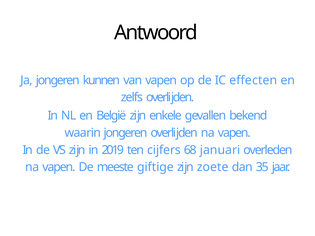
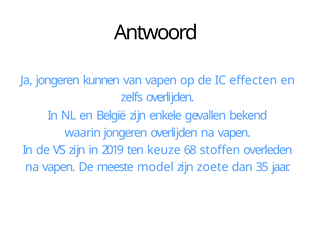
cĳfers: cĳfers -> keuze (164, 150)
januari: januari -> stoffen (220, 150)
giftige: giftige -> model (155, 167)
